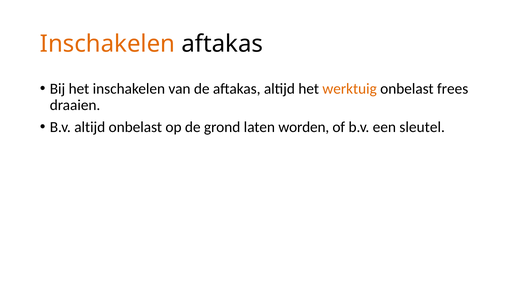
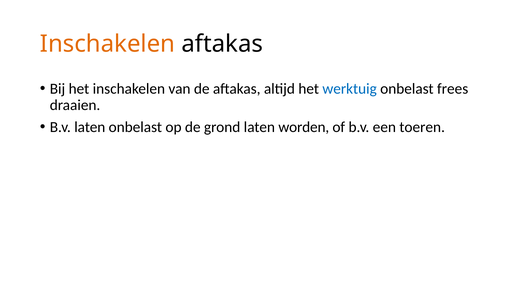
werktuig colour: orange -> blue (350, 89)
B.v altijd: altijd -> laten (90, 127)
sleutel: sleutel -> toeren (422, 127)
